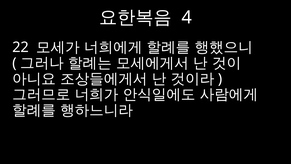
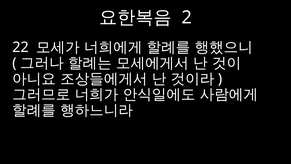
4: 4 -> 2 (187, 18)
